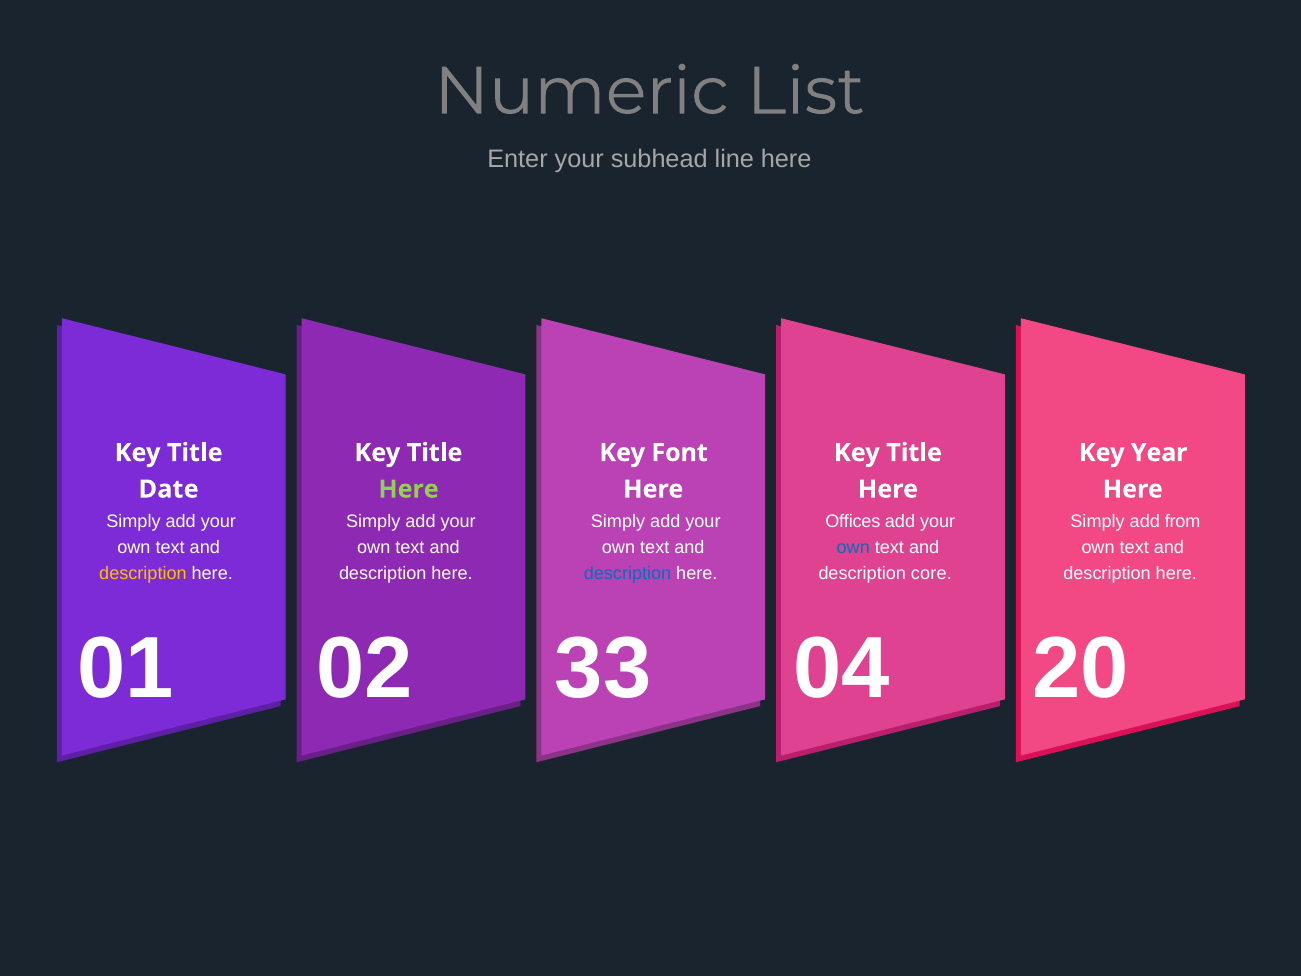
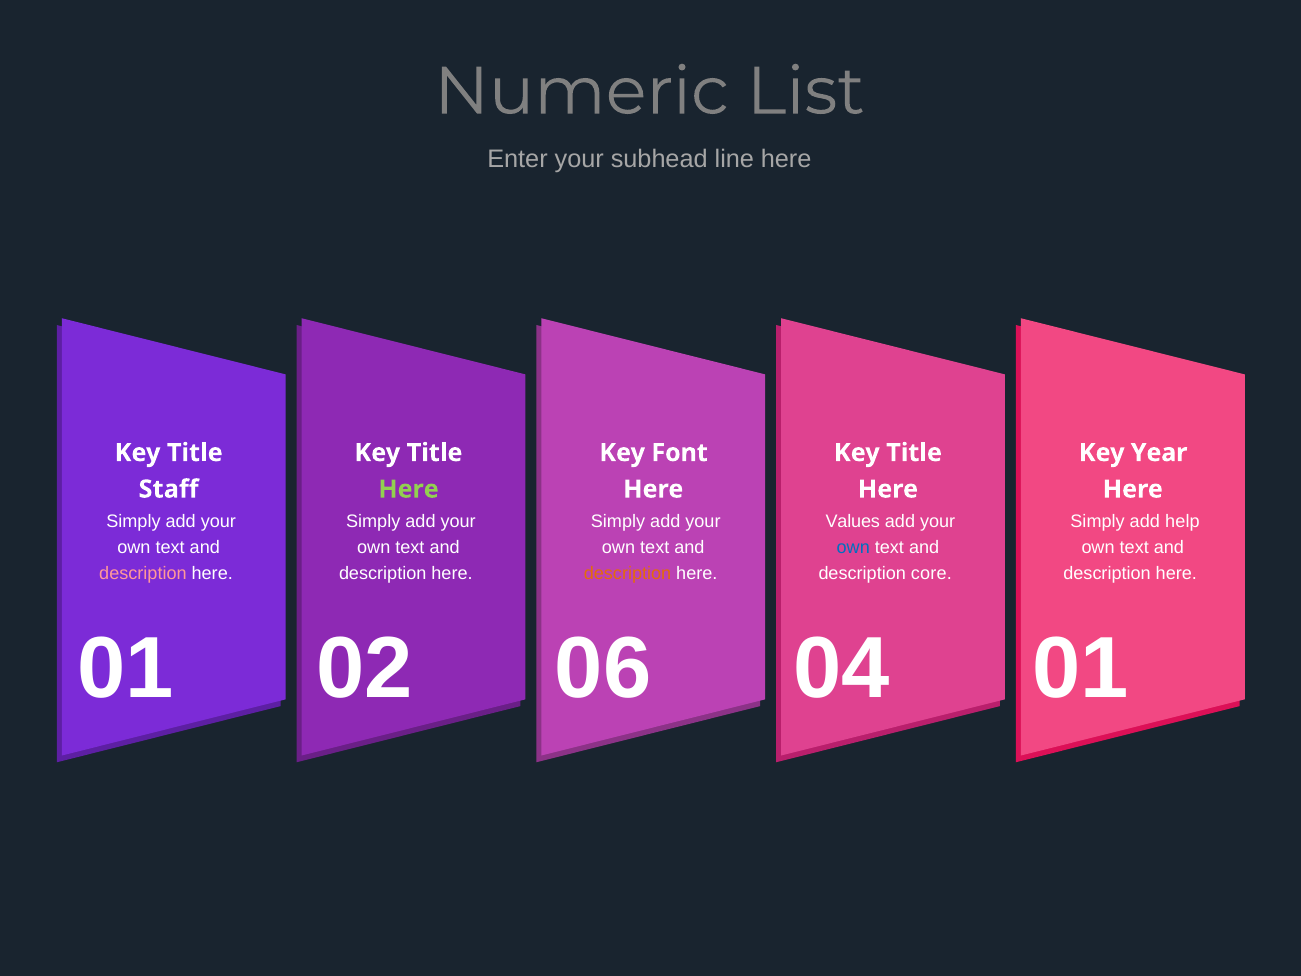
Date: Date -> Staff (169, 489)
Offices: Offices -> Values (853, 521)
from: from -> help (1182, 521)
description colour: yellow -> pink (143, 574)
description colour: blue -> orange (628, 574)
33: 33 -> 06 (603, 669)
04 20: 20 -> 01 (1080, 669)
